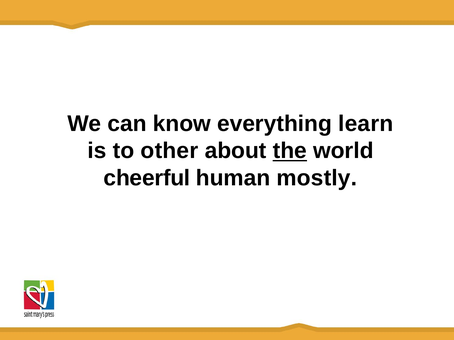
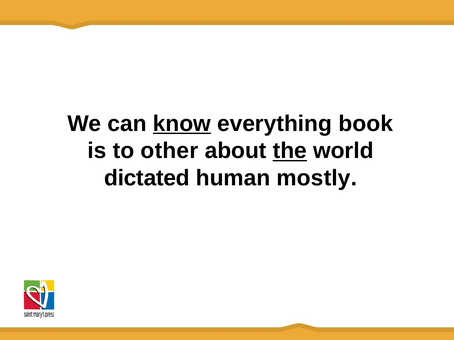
know underline: none -> present (182, 124)
learn: learn -> book (366, 124)
cheerful: cheerful -> dictated (147, 178)
